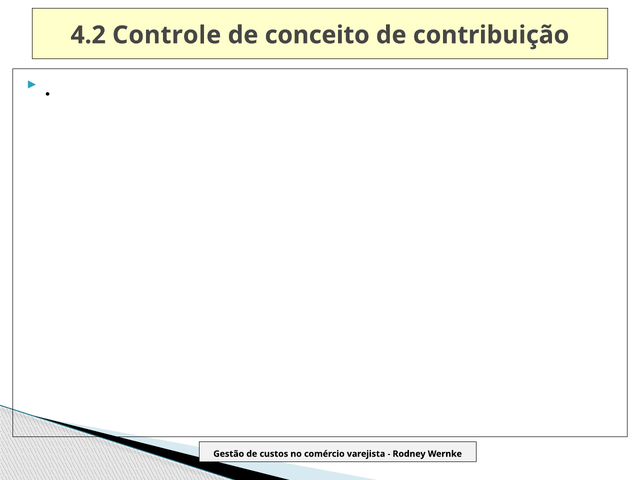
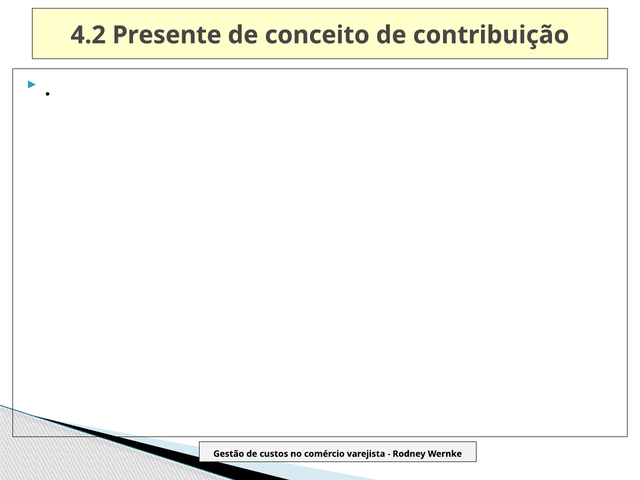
Controle: Controle -> Presente (167, 35)
